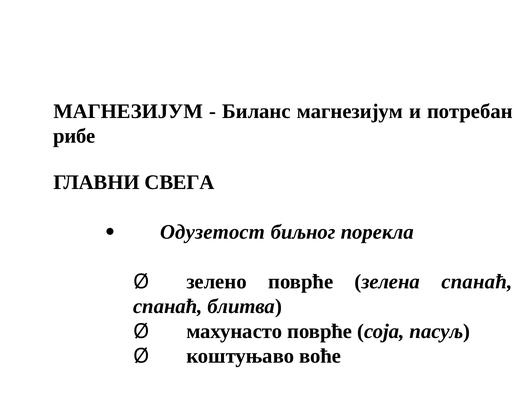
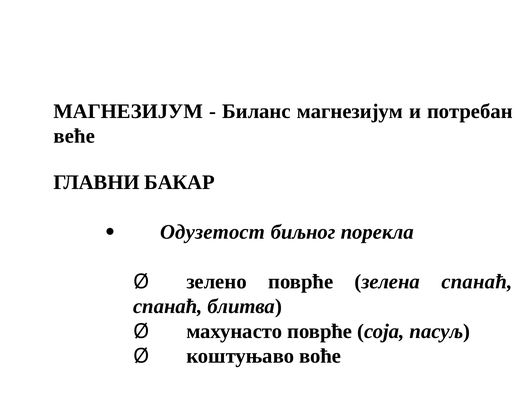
рибе: рибе -> веће (74, 136)
СВЕГА: СВЕГА -> БАКАР (180, 182)
